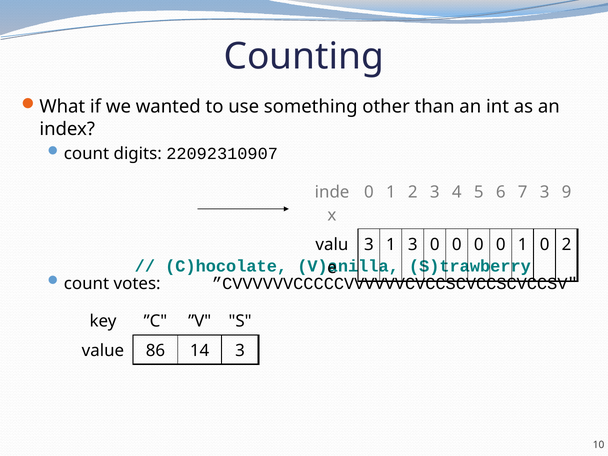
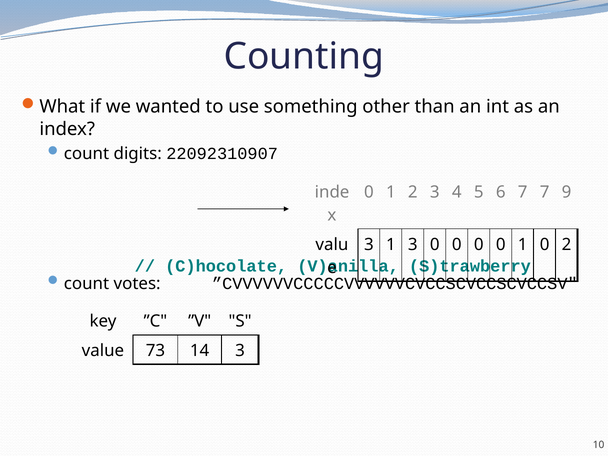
7 3: 3 -> 7 (545, 192)
86: 86 -> 73 (155, 351)
